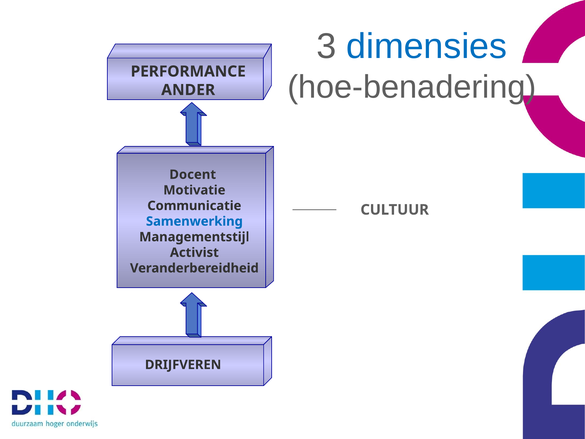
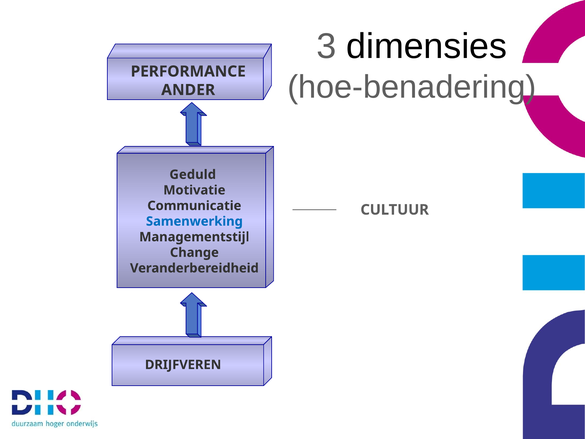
dimensies colour: blue -> black (427, 46)
Docent: Docent -> Geduld (193, 174)
Activist: Activist -> Change (194, 252)
